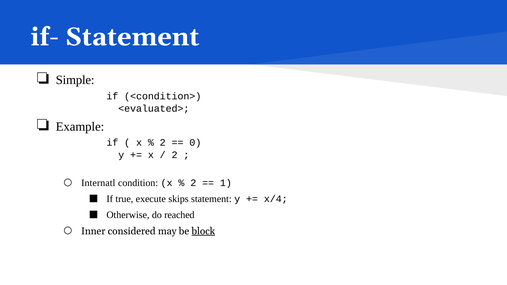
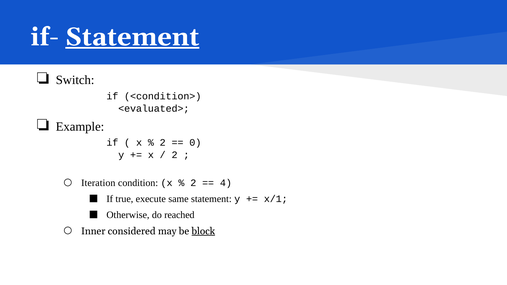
Statement underline: none -> present (132, 37)
Simple: Simple -> Switch (75, 80)
Internatl: Internatl -> Iteration (98, 183)
1: 1 -> 4 (226, 183)
skips: skips -> same (178, 199)
x/4: x/4 -> x/1 (276, 199)
